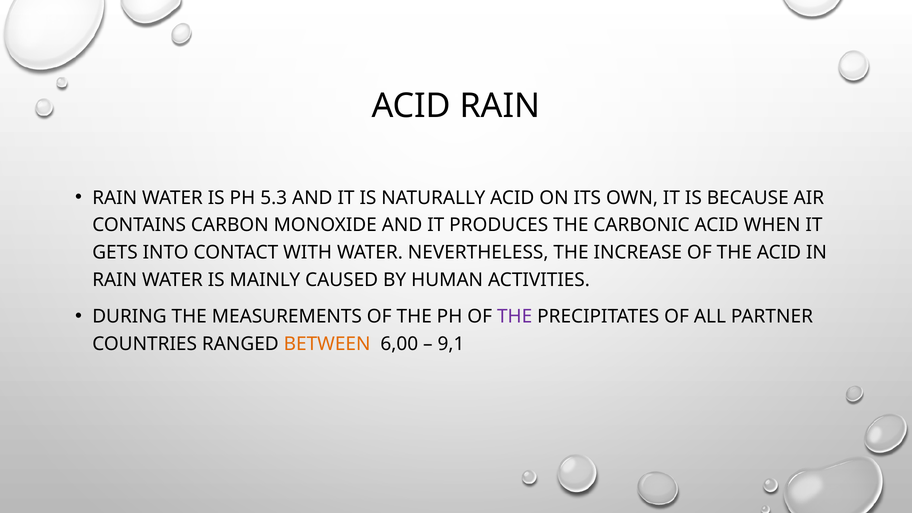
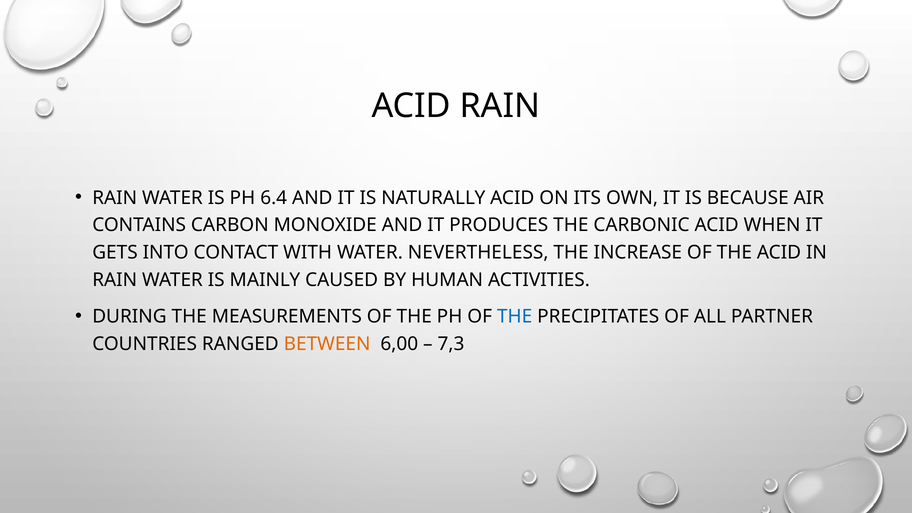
5.3: 5.3 -> 6.4 (274, 198)
THE colour: purple -> blue (515, 317)
9,1: 9,1 -> 7,3 (451, 344)
